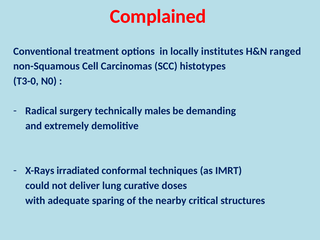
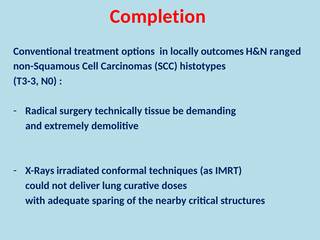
Complained: Complained -> Completion (158, 16)
institutes: institutes -> outcomes (222, 51)
T3-0: T3-0 -> T3-3 (26, 81)
males: males -> tissue (157, 111)
